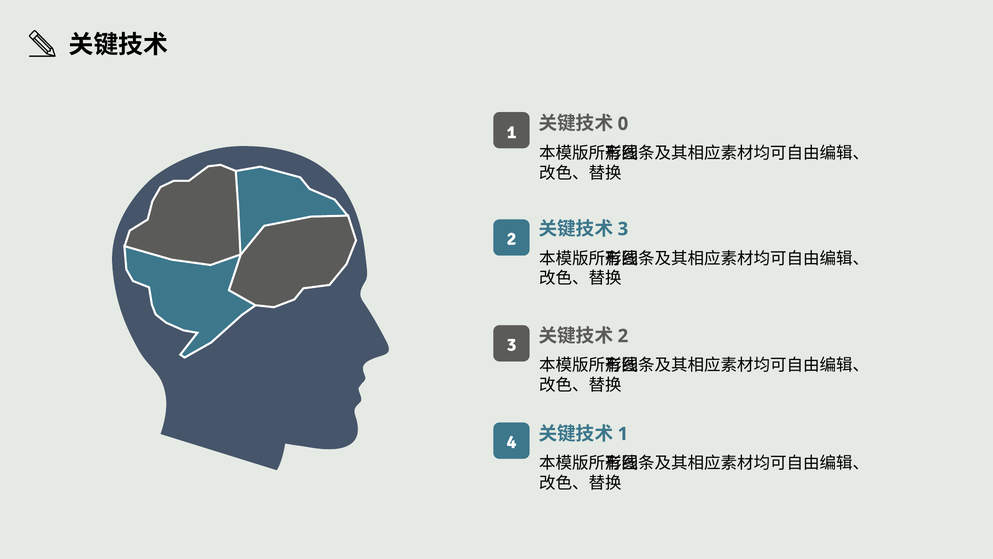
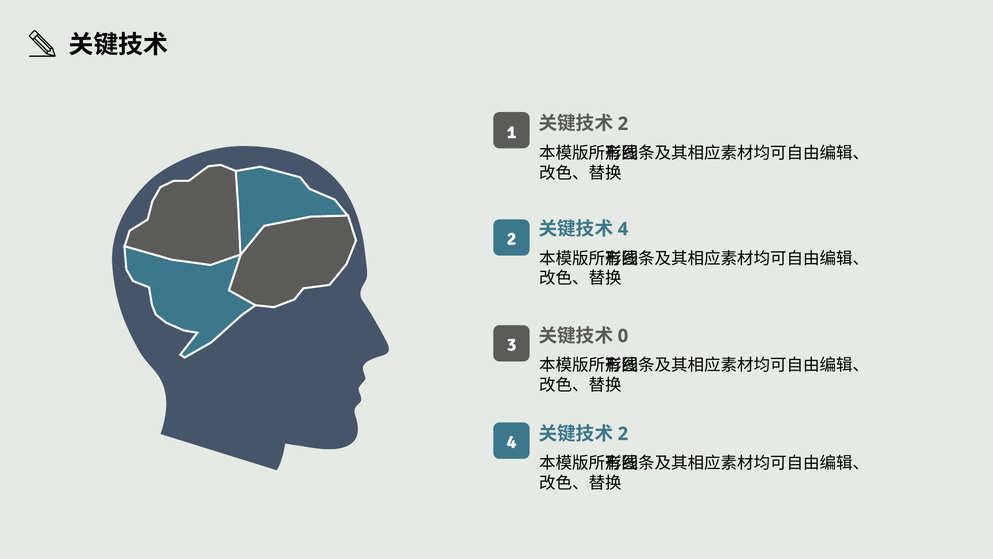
0: 0 -> 2 (623, 124)
3: 3 -> 4 (623, 229)
2: 2 -> 0 (623, 336)
1: 1 -> 2 (623, 434)
